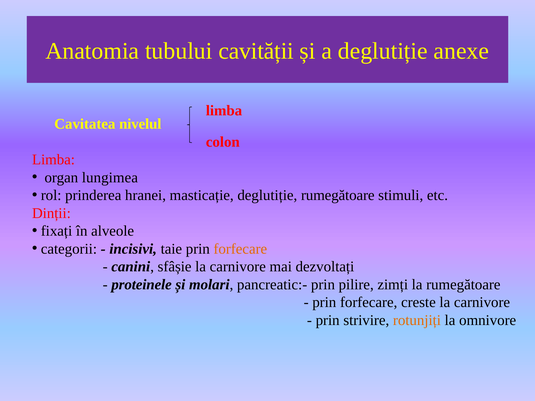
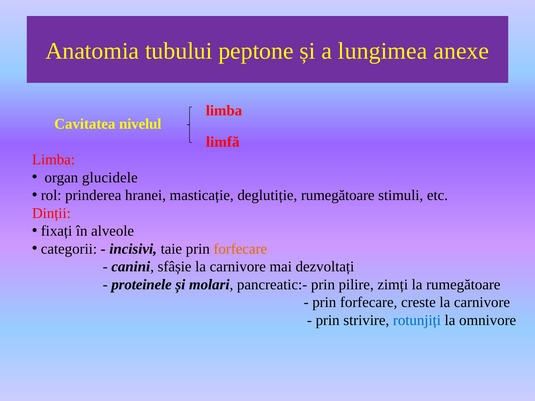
cavității: cavității -> peptone (256, 51)
a deglutiție: deglutiție -> lungimea (383, 51)
colon: colon -> limfă (223, 142)
lungimea: lungimea -> glucidele (110, 178)
rotunjiți colour: orange -> blue (417, 320)
